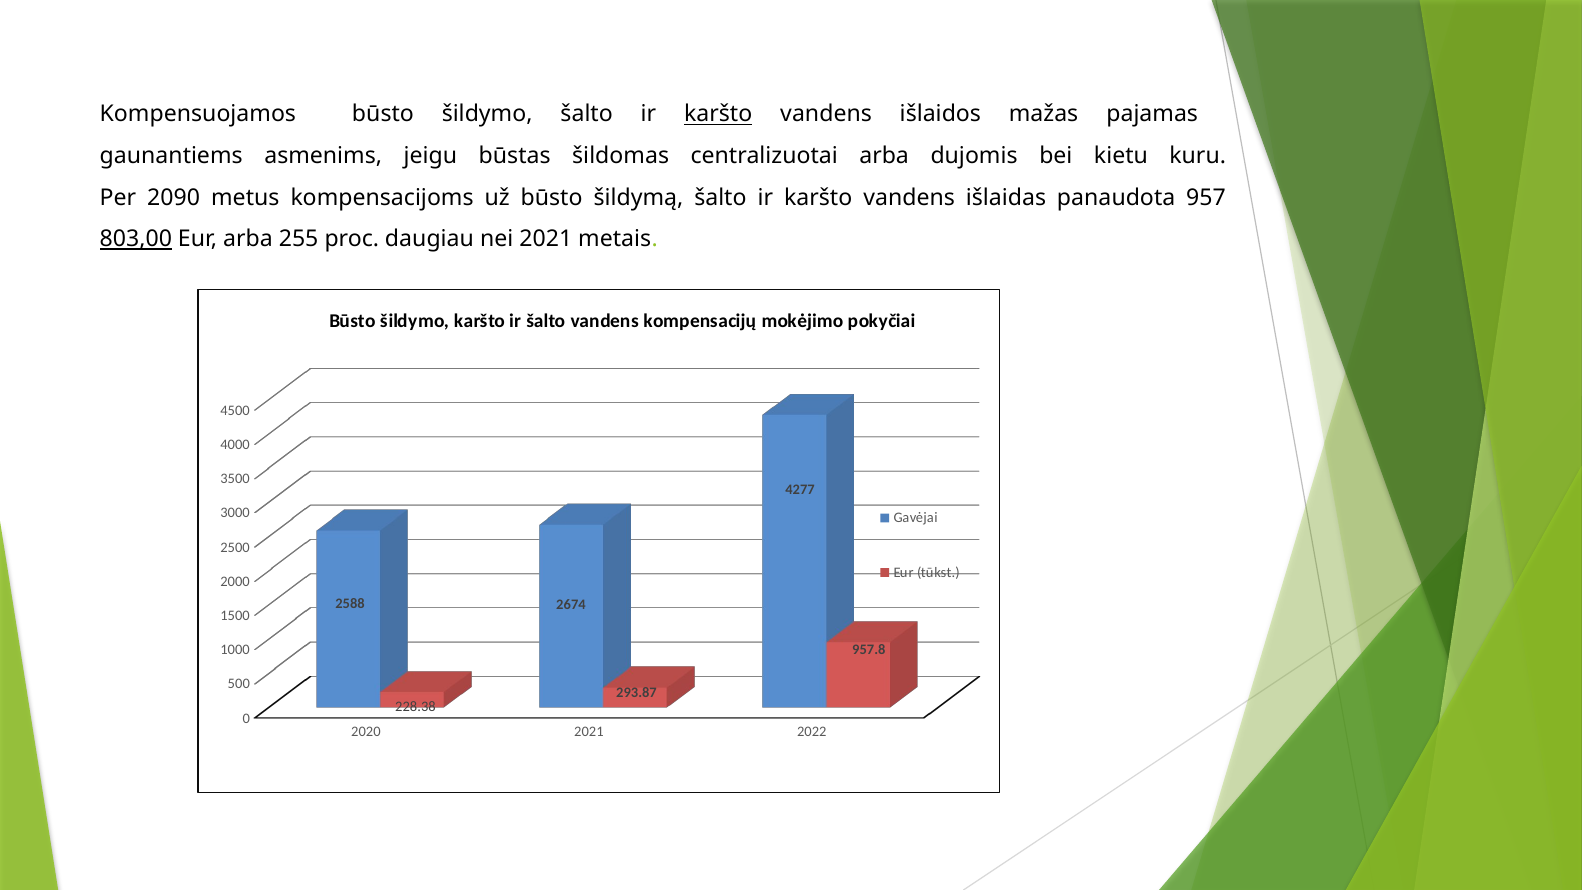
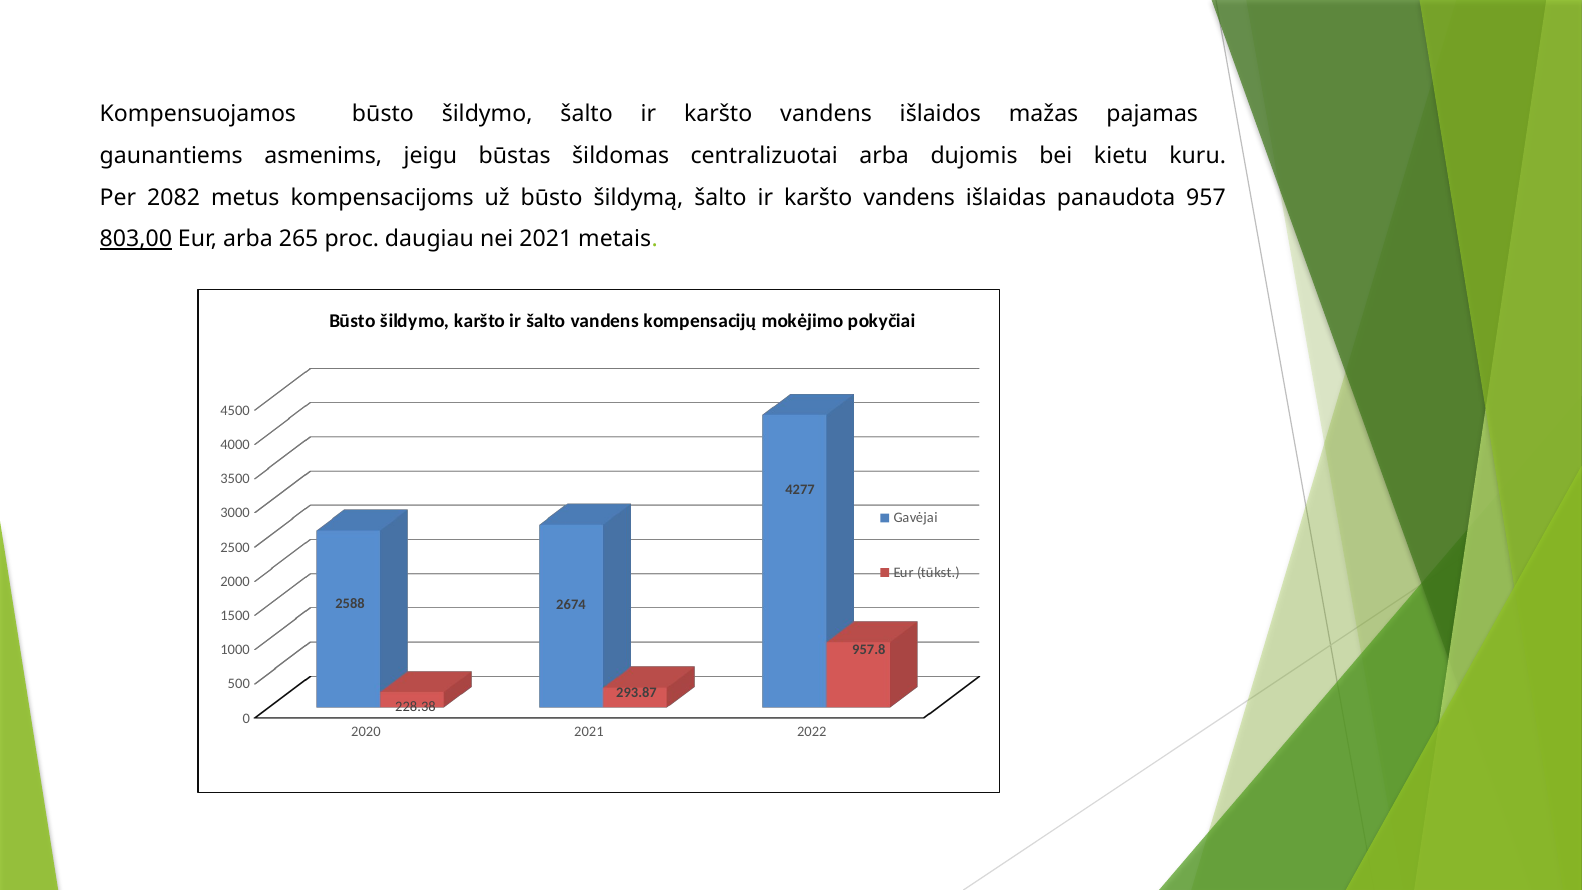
karšto underline: present -> none (718, 114)
2090: 2090 -> 2082 (174, 197)
255: 255 -> 265 (299, 239)
